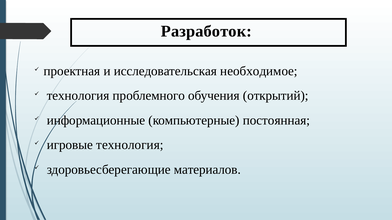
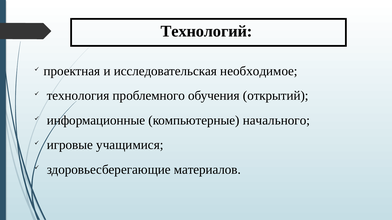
Разработок: Разработок -> Технологий (206, 31)
постоянная: постоянная -> начального (276, 121)
игровые технология: технология -> учащимися (130, 145)
